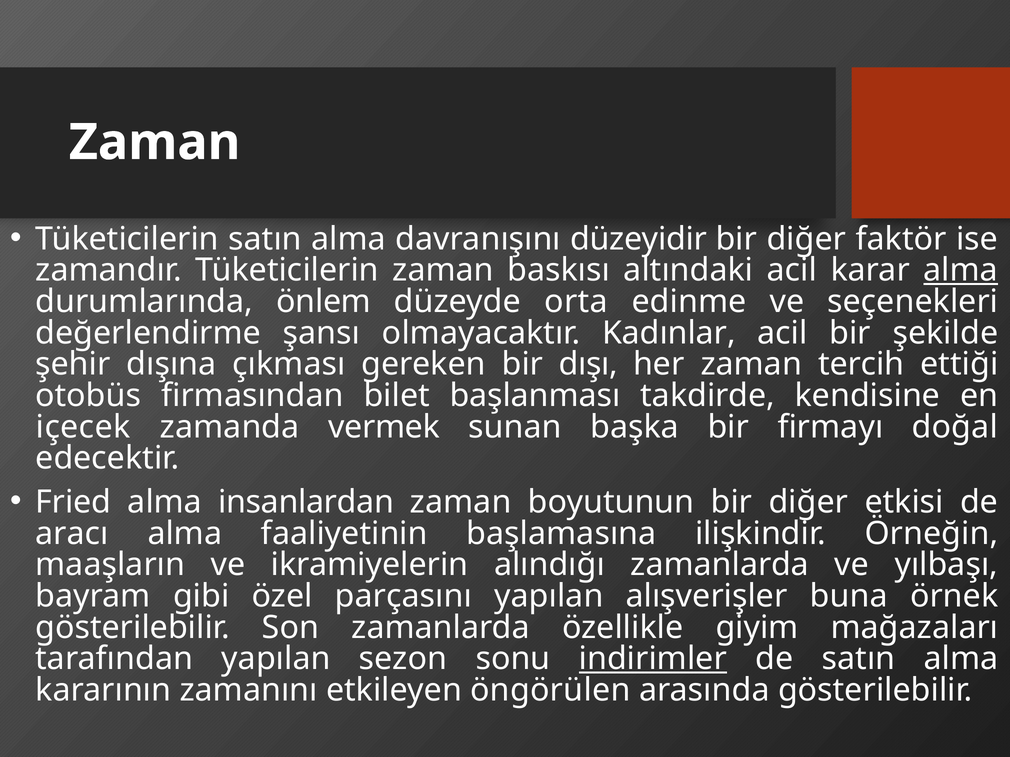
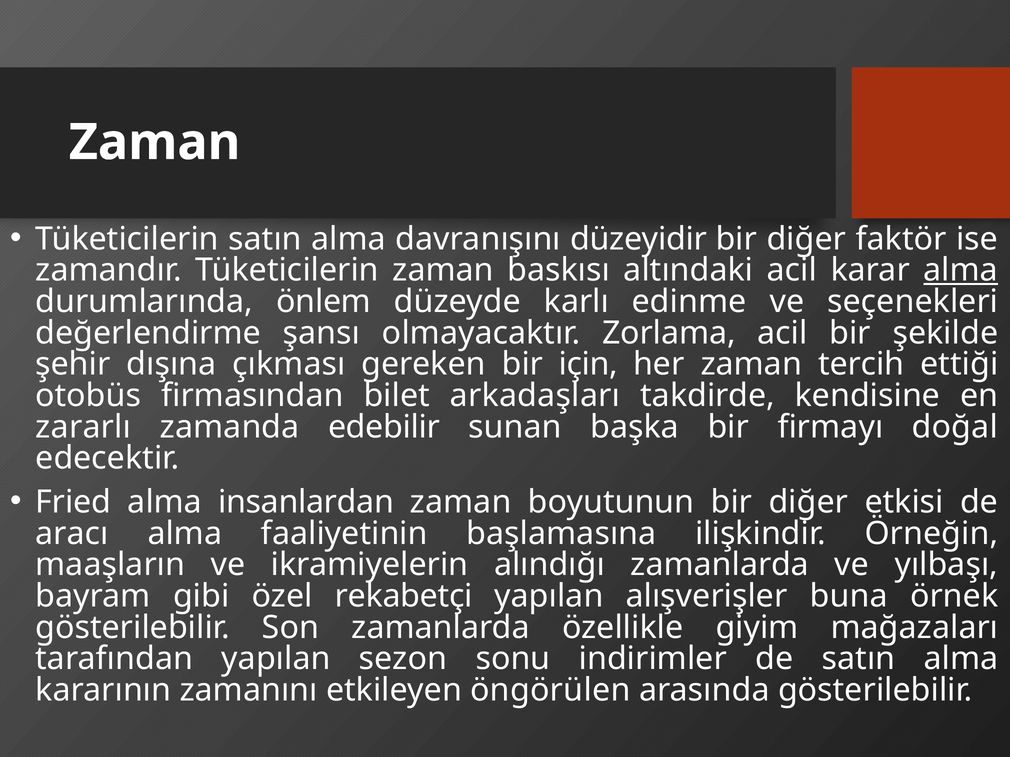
orta: orta -> karlı (576, 302)
Kadınlar: Kadınlar -> Zorlama (669, 333)
dışı: dışı -> için (588, 365)
başlanması: başlanması -> arkadaşları (535, 396)
içecek: içecek -> zararlı (83, 427)
vermek: vermek -> edebilir (384, 427)
parçasını: parçasını -> rekabetçi (404, 596)
indirimler underline: present -> none (653, 659)
